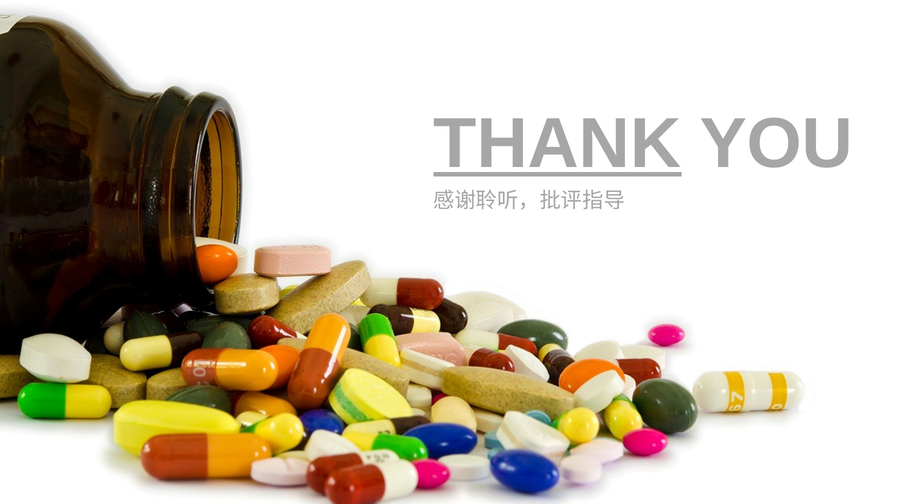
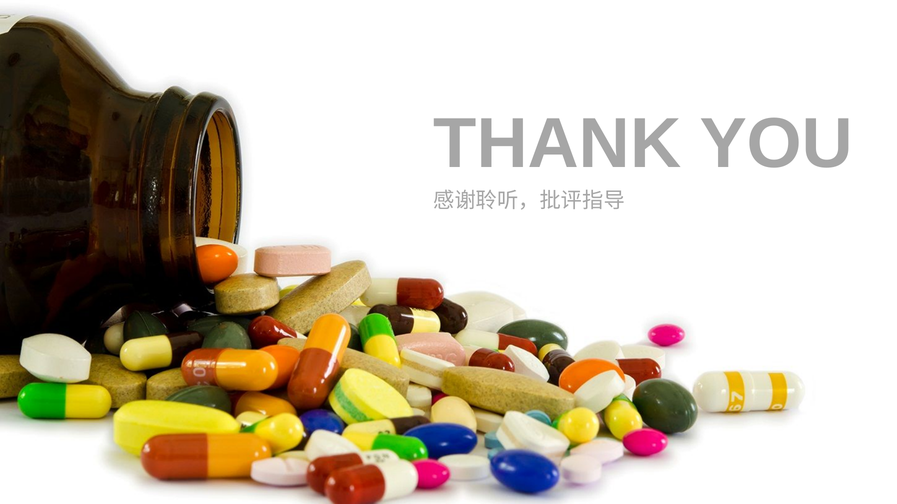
THANK underline: present -> none (557, 144)
